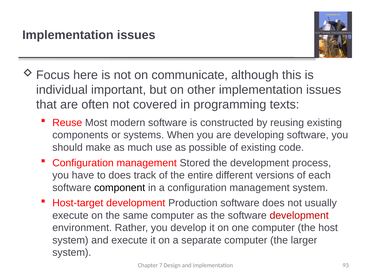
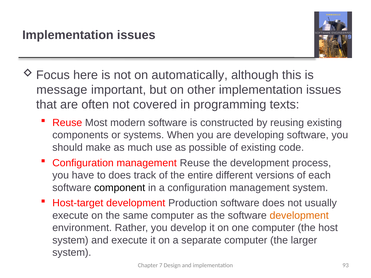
communicate: communicate -> automatically (190, 75)
individual: individual -> message (62, 90)
management Stored: Stored -> Reuse (195, 163)
development colour: red -> orange (299, 216)
